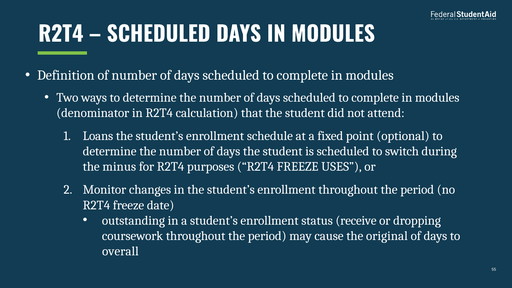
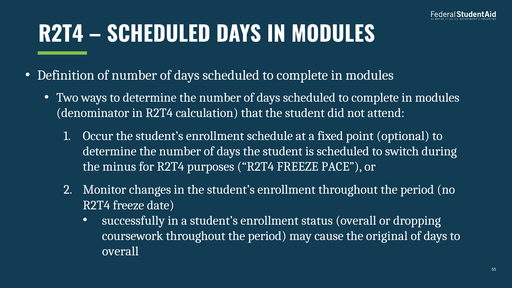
Loans: Loans -> Occur (98, 136)
USES: USES -> PACE (342, 167)
outstanding: outstanding -> successfully (133, 220)
status receive: receive -> overall (356, 220)
